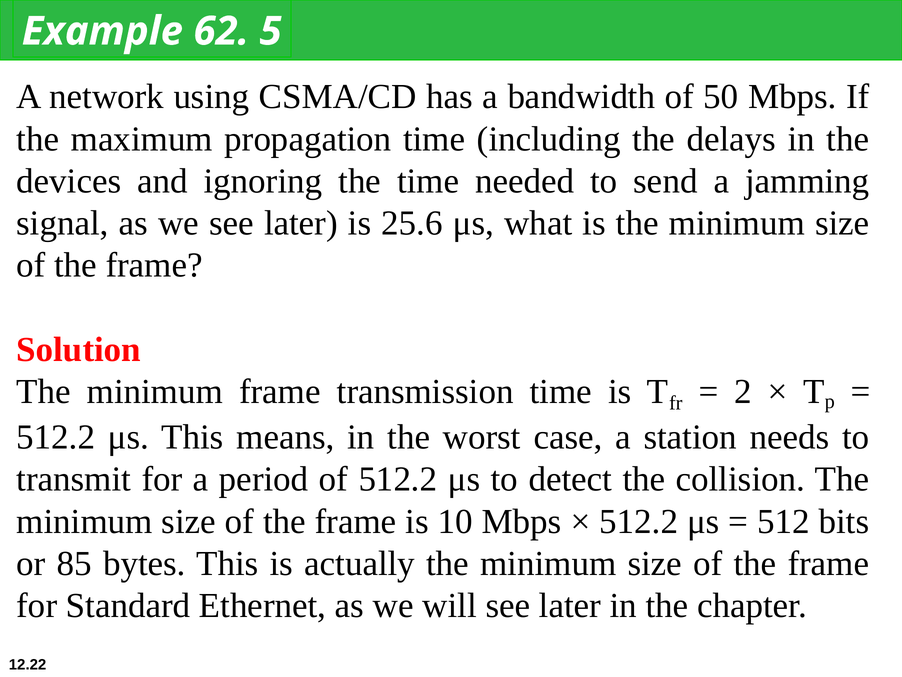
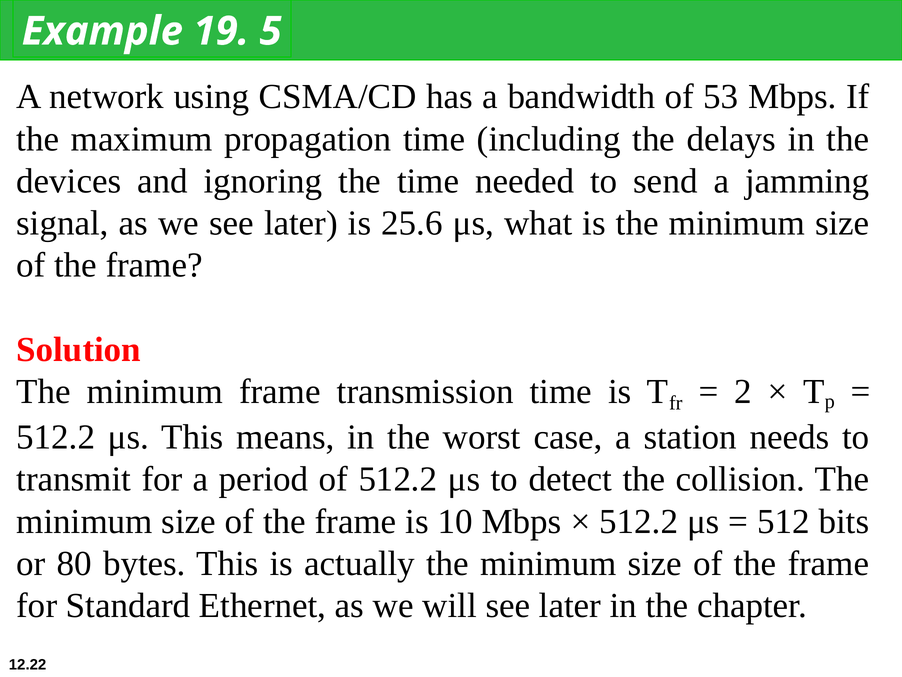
62: 62 -> 19 (221, 31)
50: 50 -> 53 (721, 97)
85: 85 -> 80 (74, 563)
